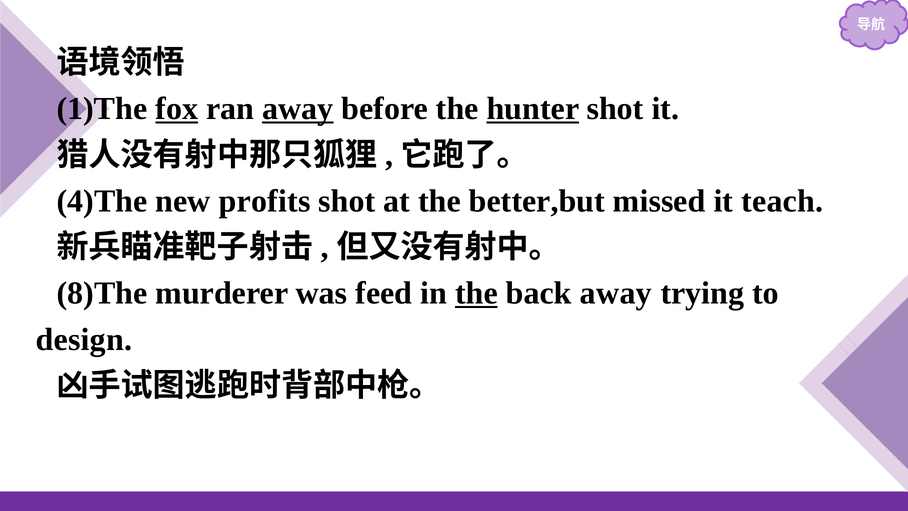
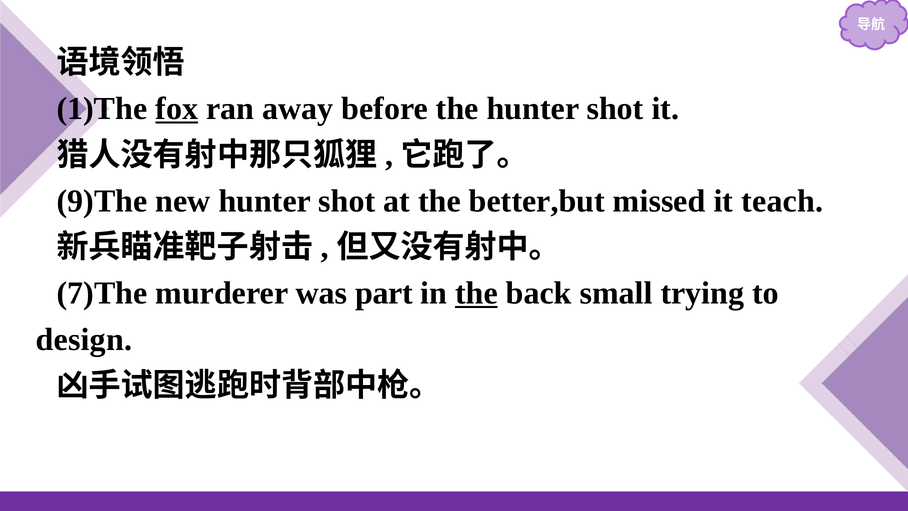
away underline: present -> none (298, 109)
hunter underline: present -> none (533, 109)
4)The: 4)The -> 9)The (102, 201)
new profits: profits -> hunter (265, 201)
8)The: 8)The -> 7)The (102, 293)
feed: feed -> part (384, 293)
back away: away -> small (616, 293)
